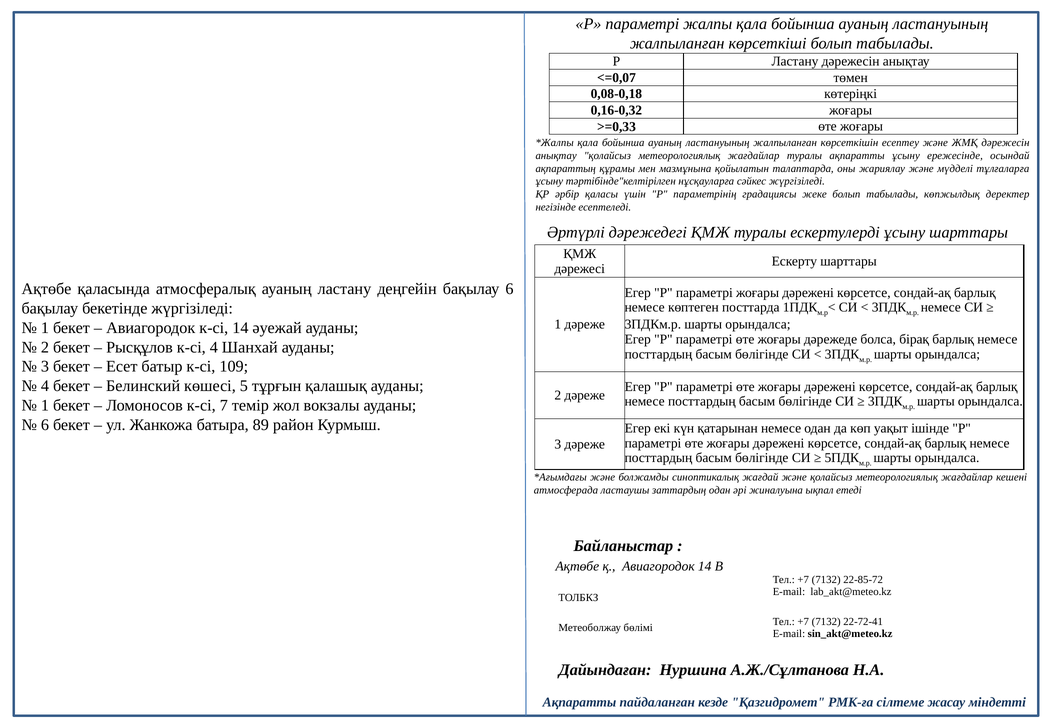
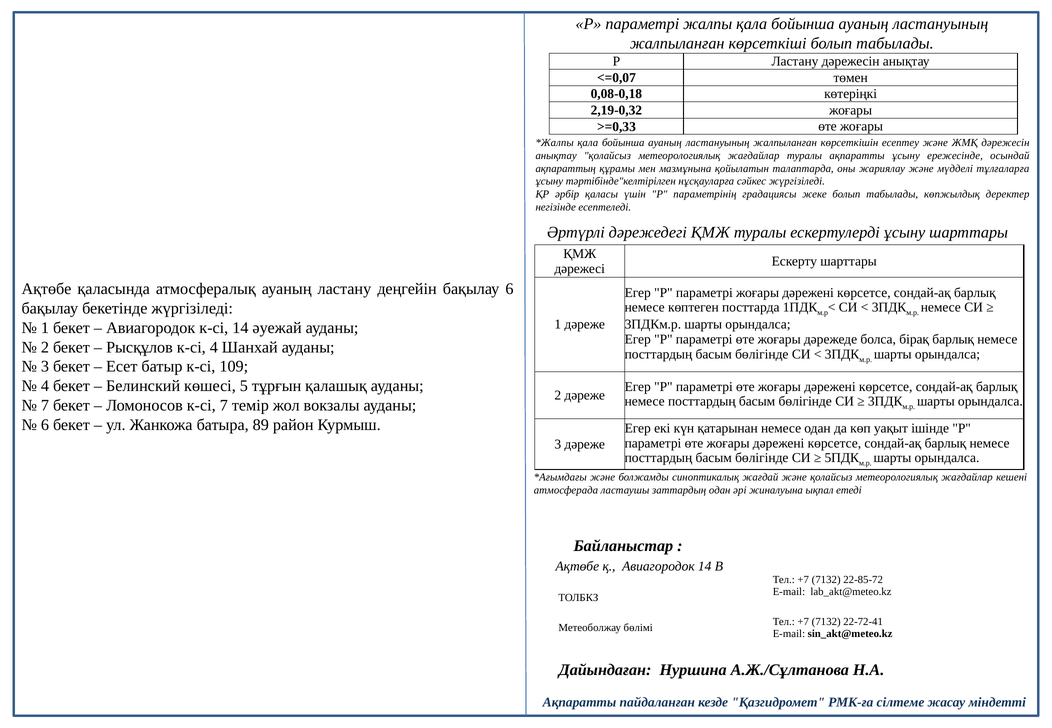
0,16-0,32: 0,16-0,32 -> 2,19-0,32 (616, 110)
1: 1 -> 7 (45, 406)
